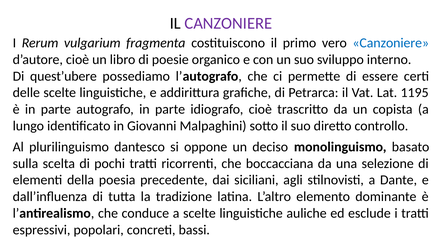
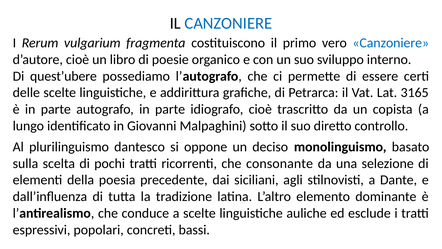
CANZONIERE colour: purple -> blue (228, 23)
1195: 1195 -> 3165 (415, 93)
boccacciana: boccacciana -> consonante (280, 163)
